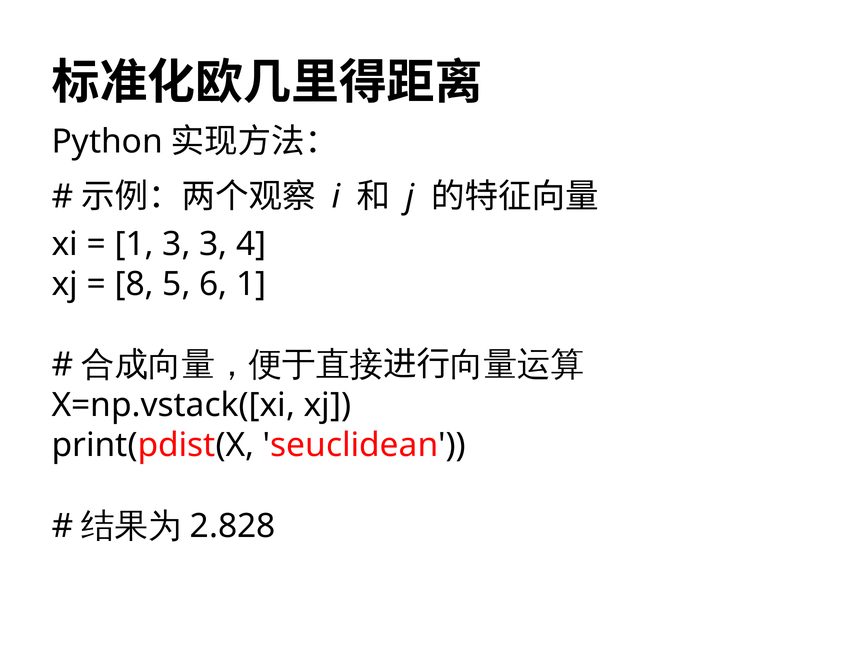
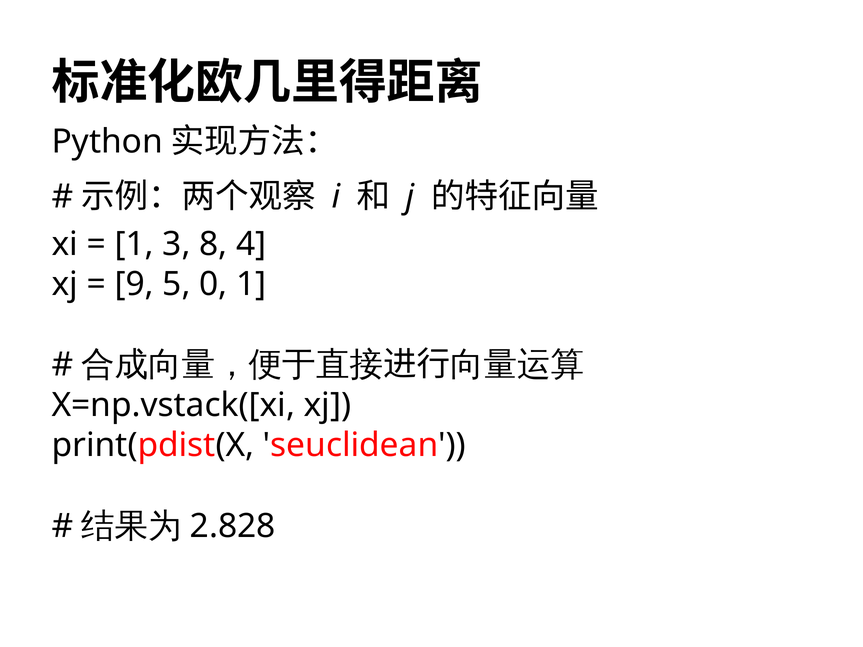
3 3: 3 -> 8 (213, 244)
8: 8 -> 9 (134, 284)
6: 6 -> 0 (213, 284)
